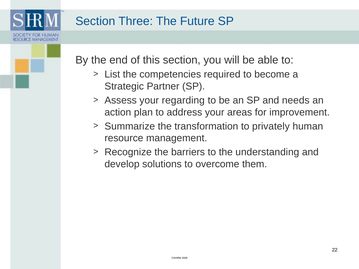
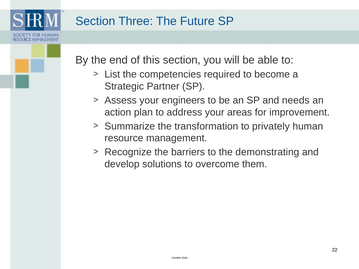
regarding: regarding -> engineers (183, 100)
understanding: understanding -> demonstrating (267, 152)
